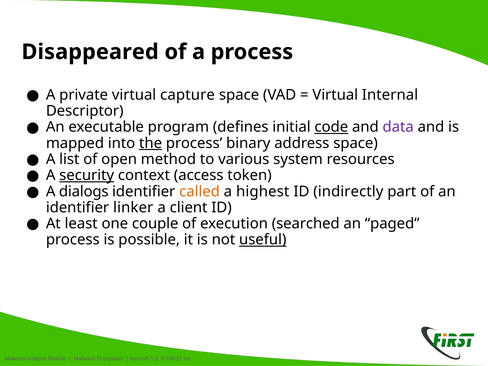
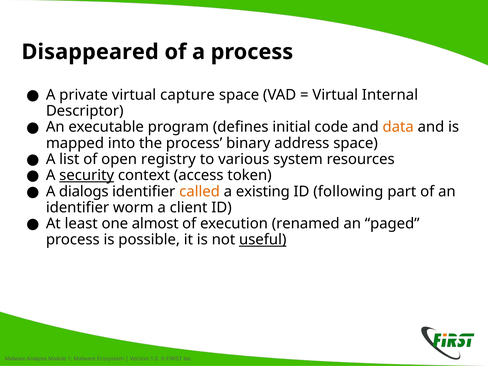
code underline: present -> none (331, 127)
data colour: purple -> orange (398, 127)
the underline: present -> none (151, 143)
method: method -> registry (168, 159)
highest: highest -> existing (263, 191)
indirectly: indirectly -> following (348, 191)
linker: linker -> worm (133, 208)
couple: couple -> almost (155, 224)
searched: searched -> renamed (306, 224)
